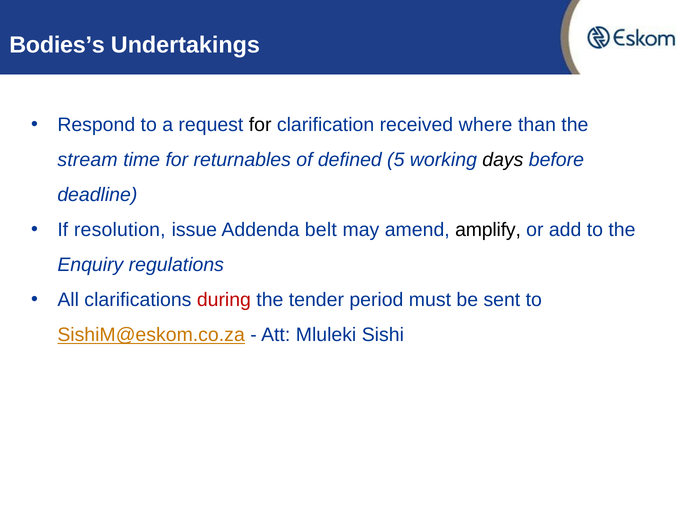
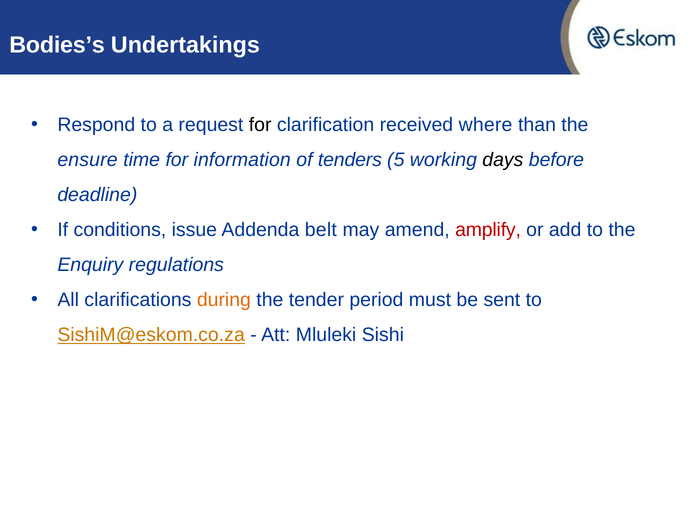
stream: stream -> ensure (88, 160)
returnables: returnables -> information (242, 160)
defined: defined -> tenders (350, 160)
resolution: resolution -> conditions (120, 230)
amplify colour: black -> red (488, 230)
during colour: red -> orange (224, 300)
